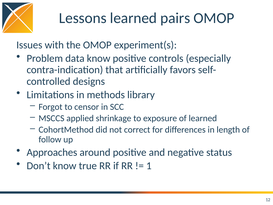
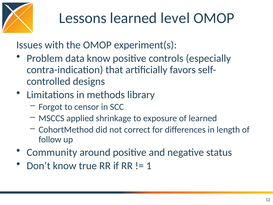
pairs: pairs -> level (175, 18)
Approaches: Approaches -> Community (52, 152)
